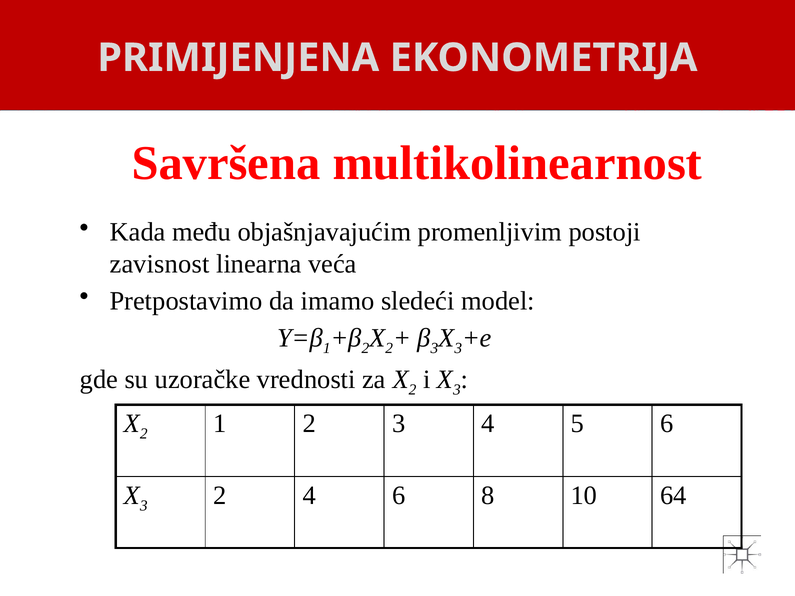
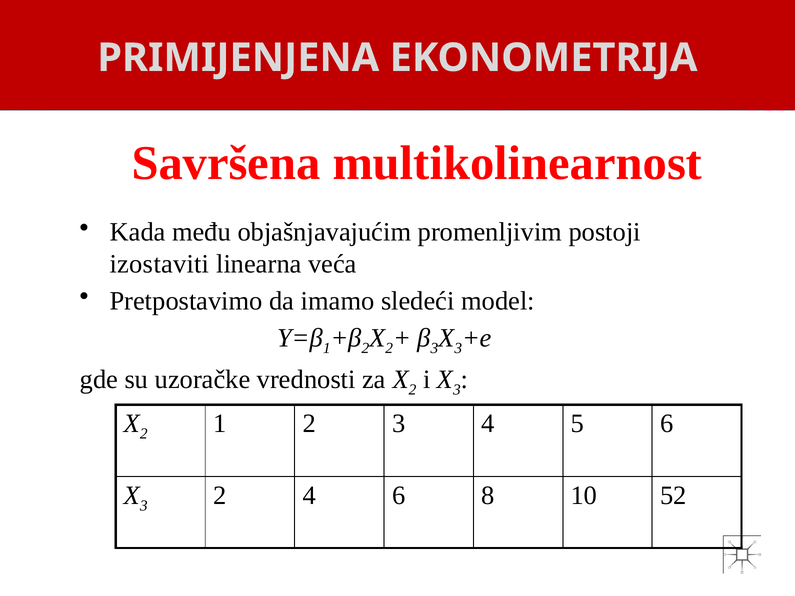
zavisnost: zavisnost -> izostaviti (160, 264)
64: 64 -> 52 (673, 496)
